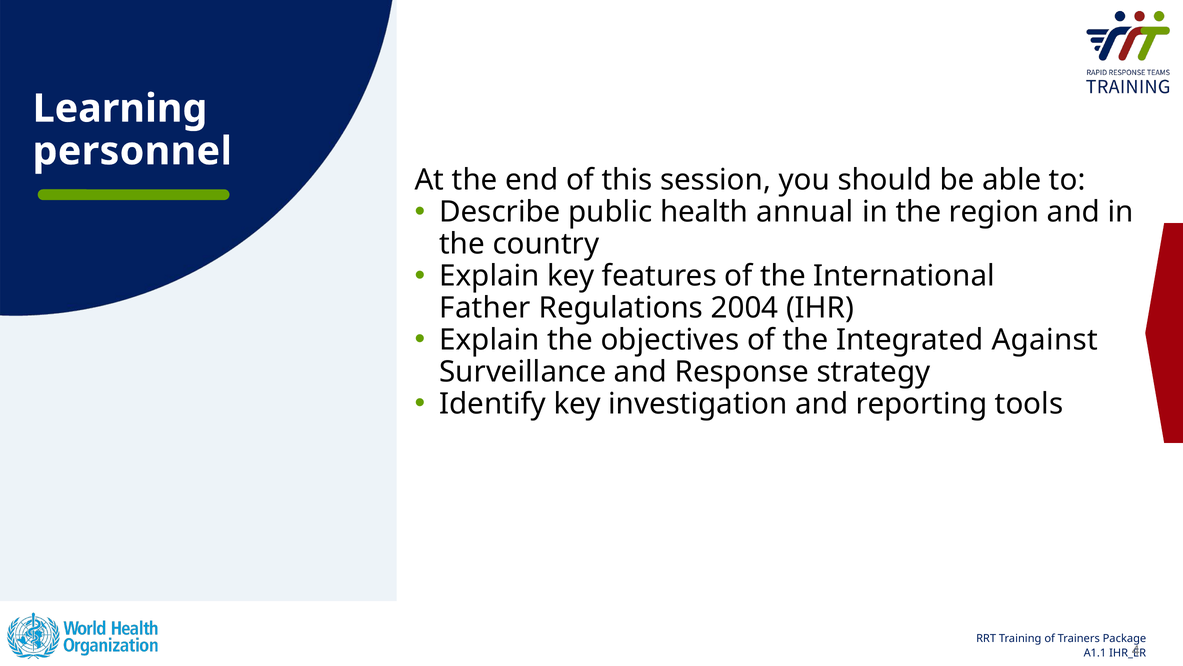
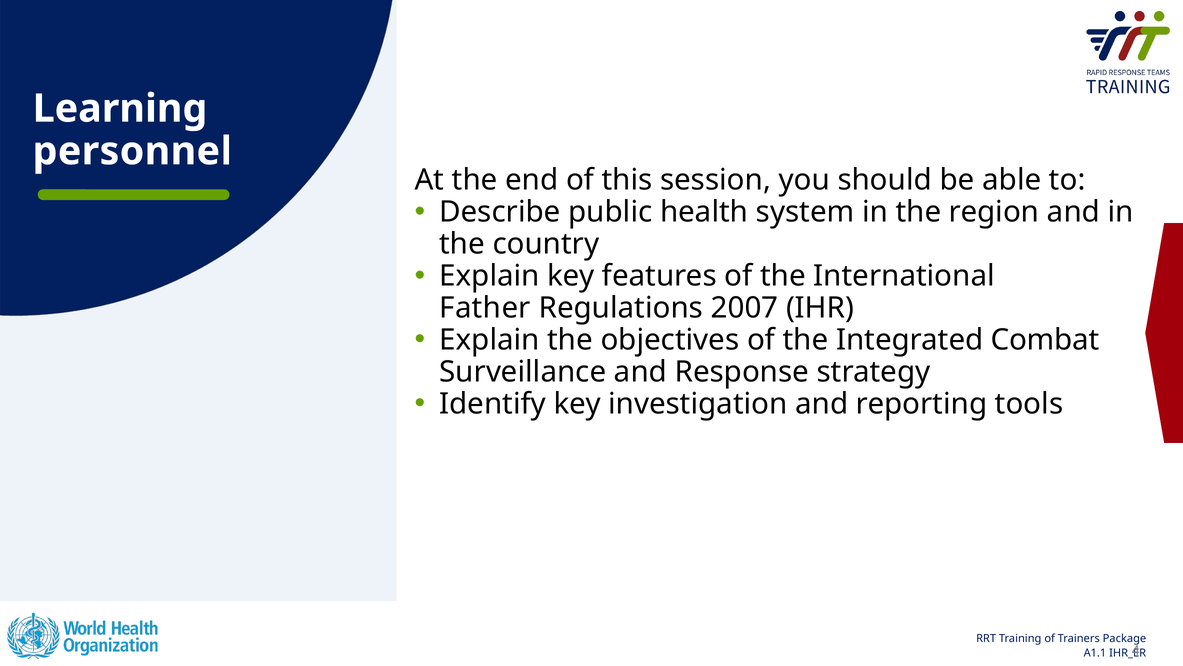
annual: annual -> system (805, 212)
2004: 2004 -> 2007 (745, 308)
Against: Against -> Combat (1045, 340)
